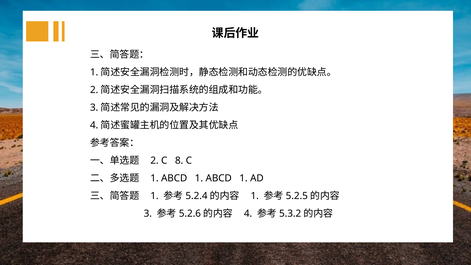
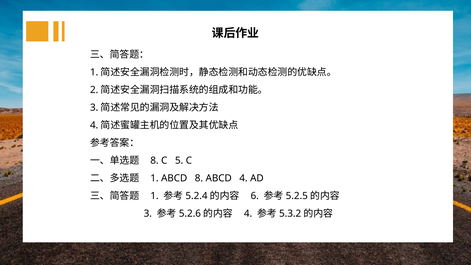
2: 2 -> 8 (154, 160)
8: 8 -> 5 (179, 160)
1: 1 -> 8 (199, 178)
1: 1 -> 4 (244, 178)
1: 1 -> 6 (255, 196)
